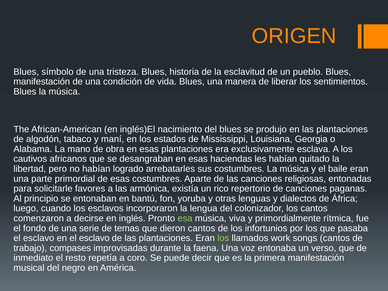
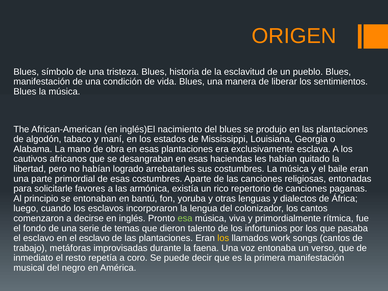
dieron cantos: cantos -> talento (202, 228)
los colour: light green -> yellow (223, 238)
compases: compases -> metáforas (70, 248)
